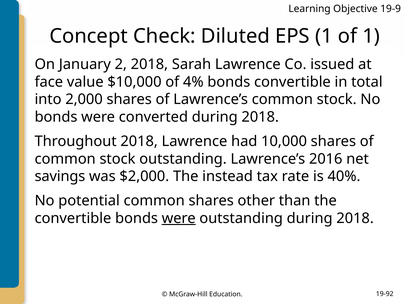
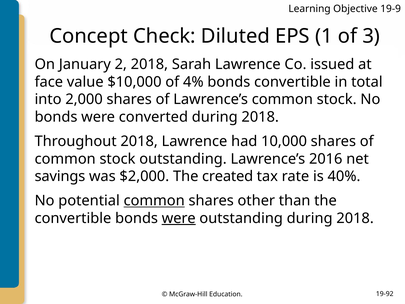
of 1: 1 -> 3 (371, 36)
instead: instead -> created (228, 176)
common underline: none -> present (154, 201)
